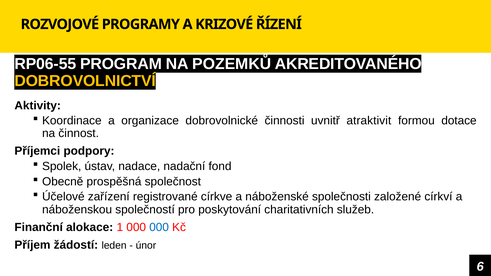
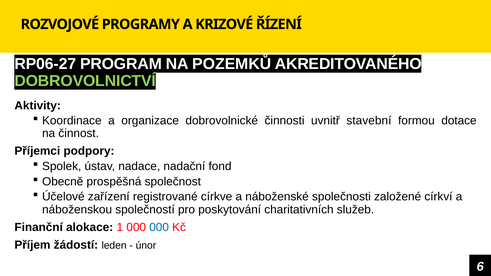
RP06-55: RP06-55 -> RP06-27 (45, 64)
DOBROVOLNICTVÍ colour: yellow -> light green (85, 81)
atraktivit: atraktivit -> stavební (369, 121)
